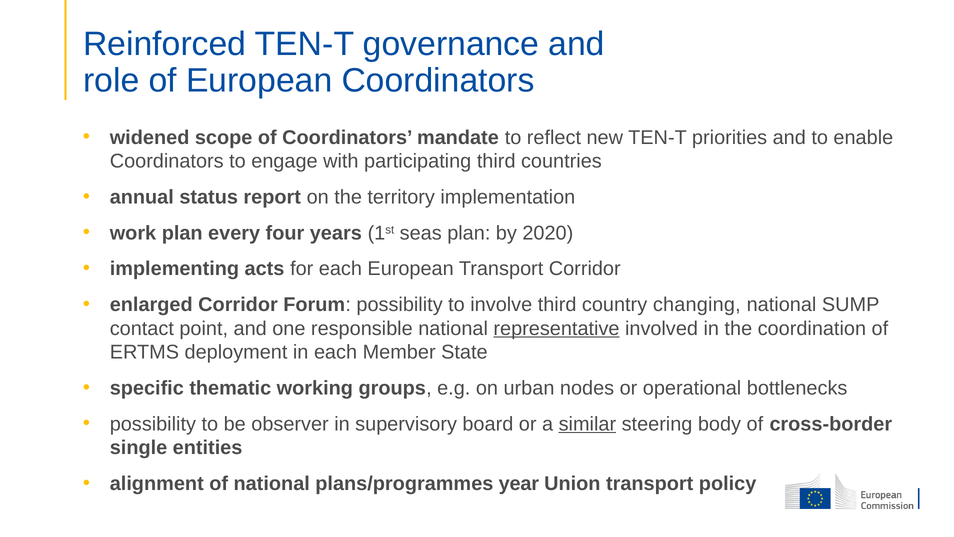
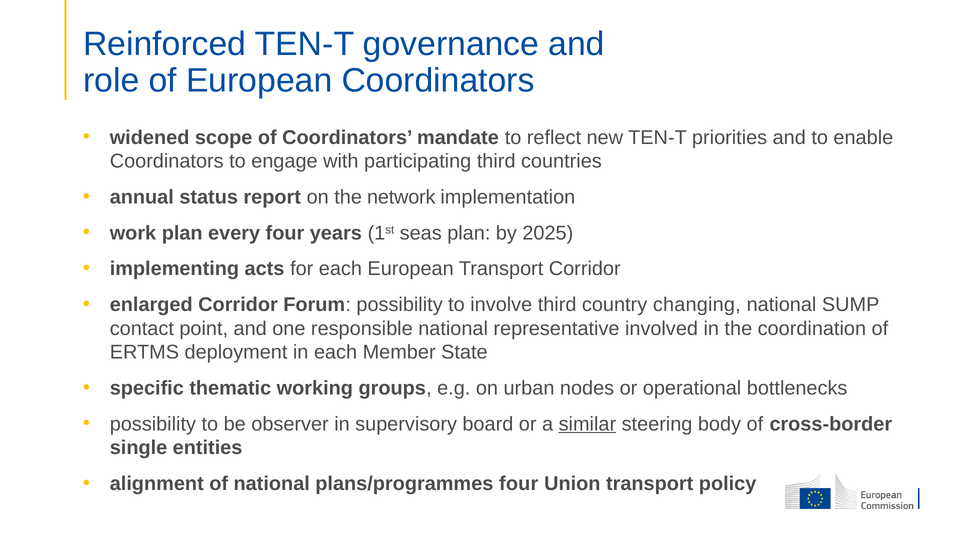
territory: territory -> network (401, 197)
2020: 2020 -> 2025 (548, 233)
representative underline: present -> none (556, 328)
plans/programmes year: year -> four (519, 483)
